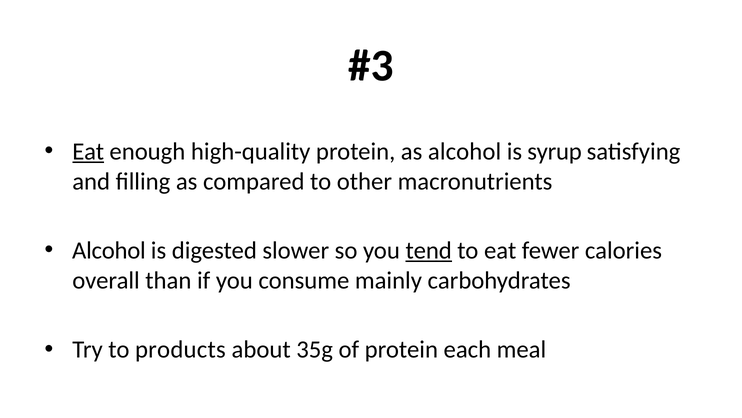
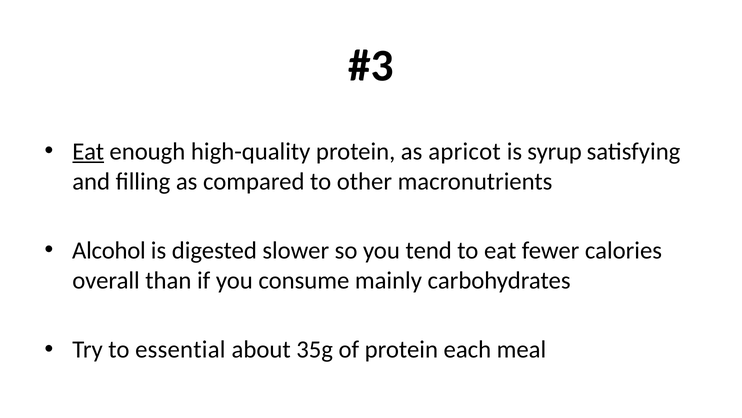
as alcohol: alcohol -> apricot (465, 151)
tend underline: present -> none (429, 250)
products: products -> essential (180, 349)
